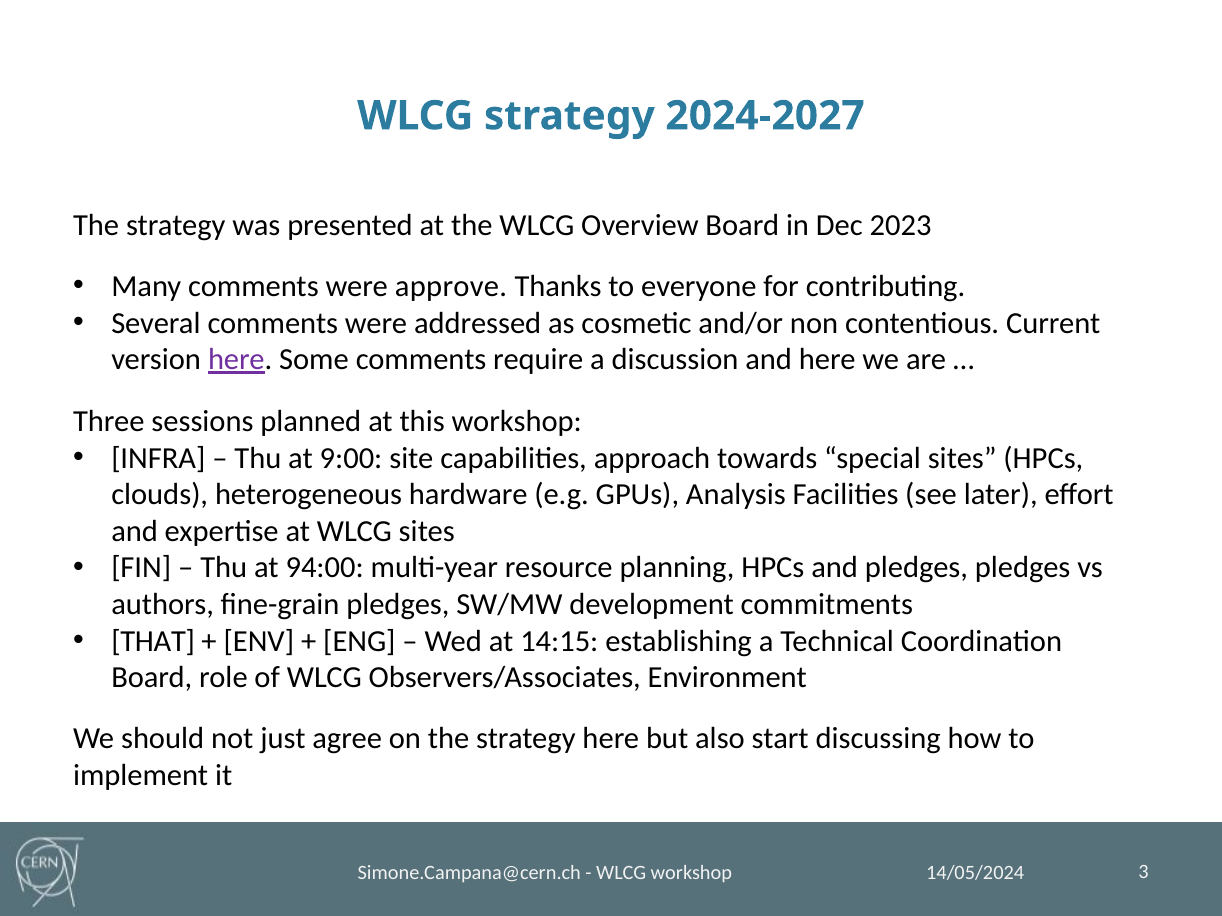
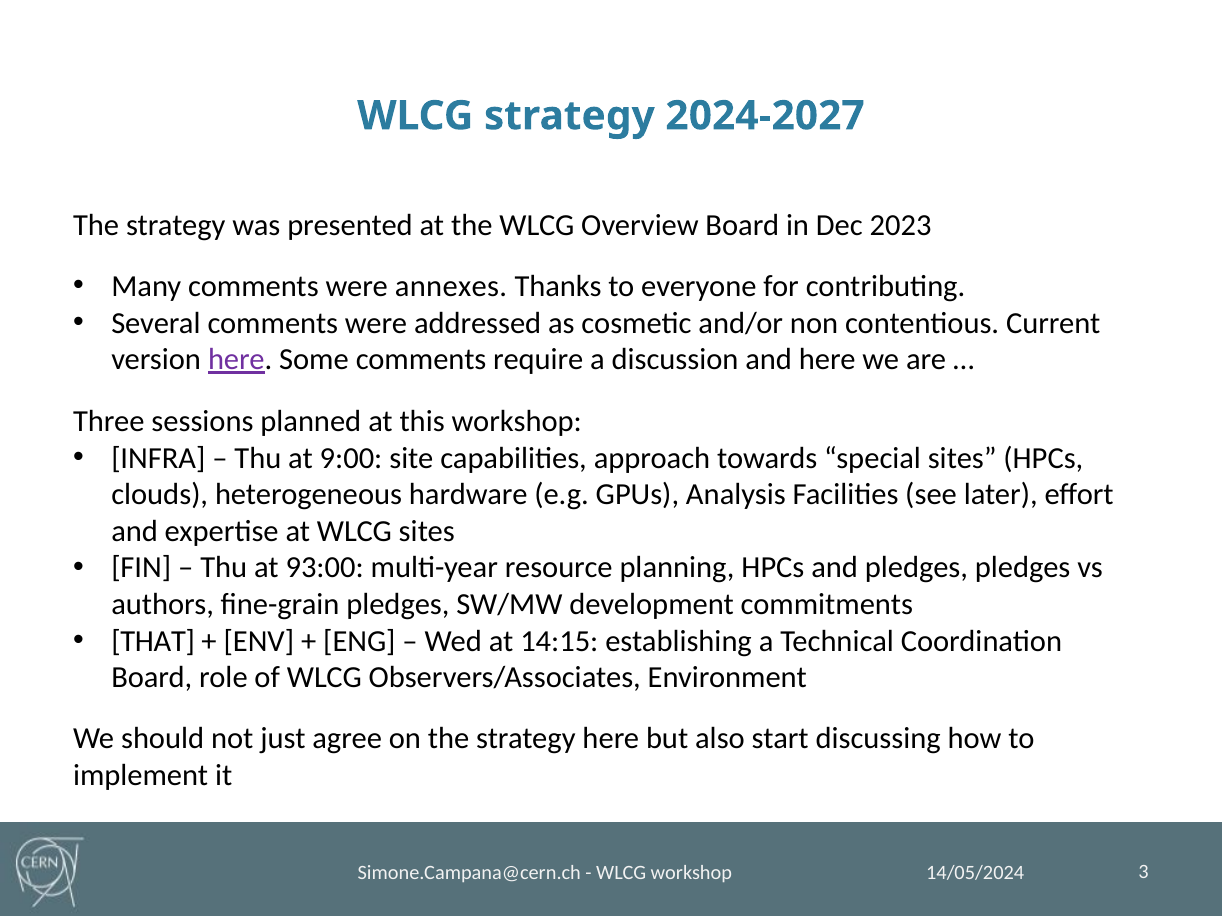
approve: approve -> annexes (451, 286)
94:00: 94:00 -> 93:00 (325, 568)
